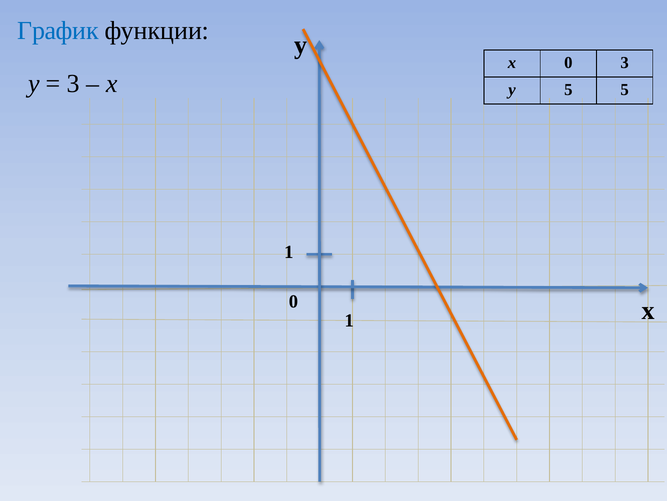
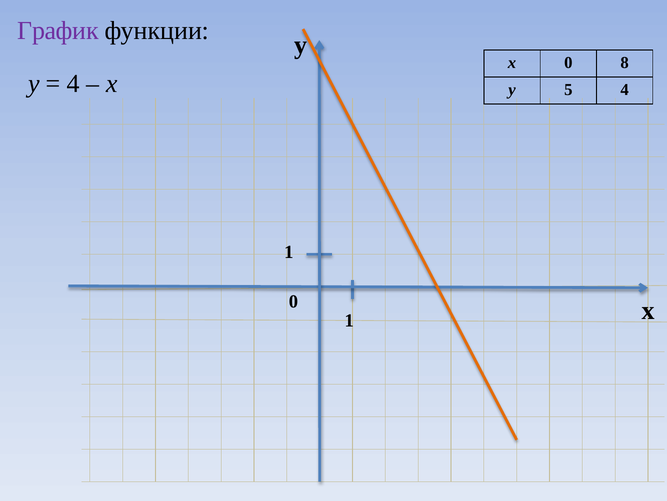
График colour: blue -> purple (58, 31)
0 3: 3 -> 8 (625, 63)
3: 3 -> 4 (73, 84)
5 5: 5 -> 4 (625, 90)
